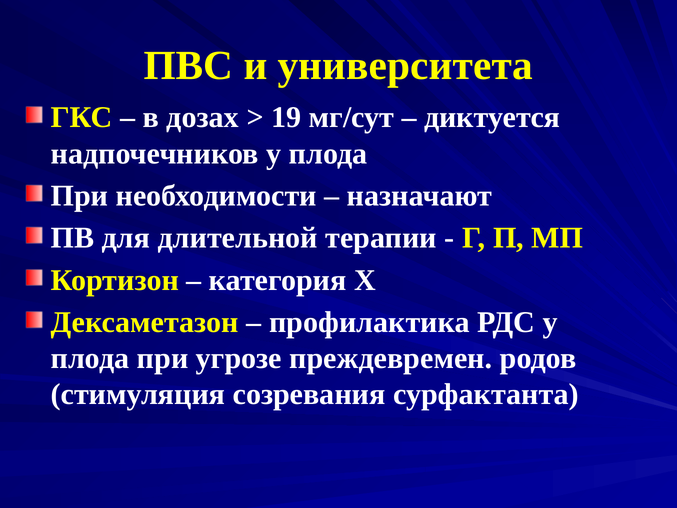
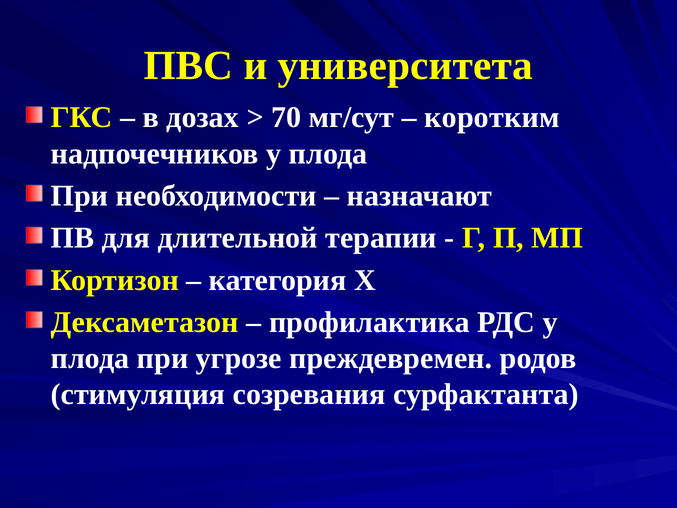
19: 19 -> 70 (286, 117)
диктуется: диктуется -> коротким (492, 117)
